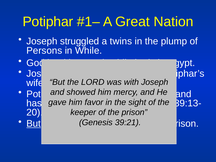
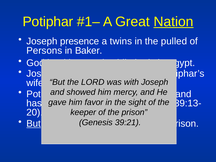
Nation underline: none -> present (173, 22)
struggled: struggled -> presence (80, 41)
plump: plump -> pulled (174, 41)
in While: While -> Baker (89, 50)
